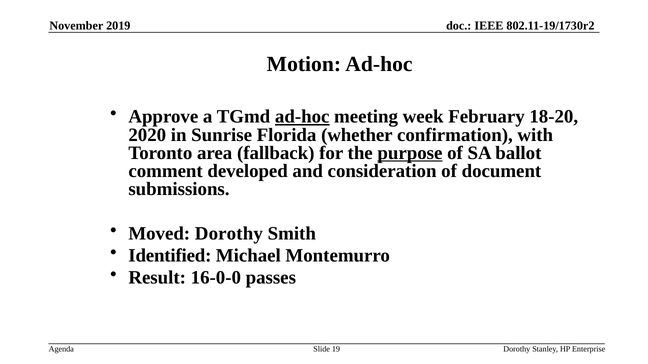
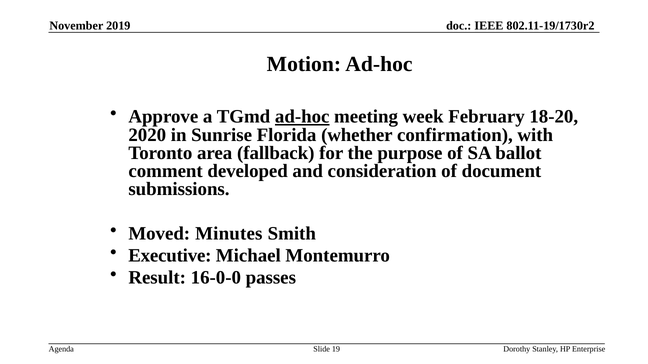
purpose underline: present -> none (410, 153)
Moved Dorothy: Dorothy -> Minutes (229, 234)
Identified: Identified -> Executive (170, 256)
